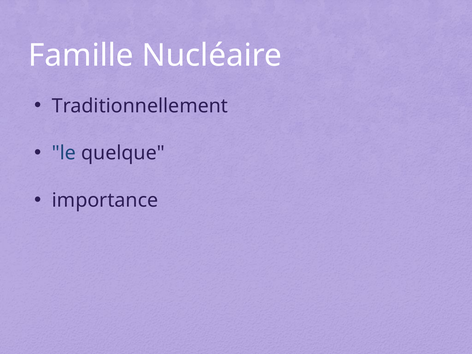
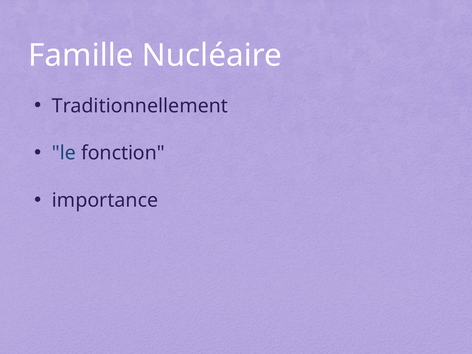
quelque: quelque -> fonction (123, 153)
